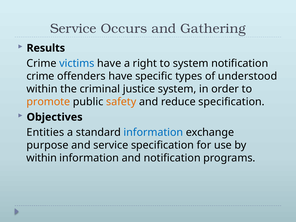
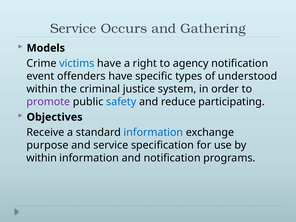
Results: Results -> Models (46, 48)
to system: system -> agency (191, 63)
crime: crime -> event (40, 76)
promote colour: orange -> purple (48, 102)
safety colour: orange -> blue (121, 102)
reduce specification: specification -> participating (232, 102)
Entities: Entities -> Receive (45, 132)
